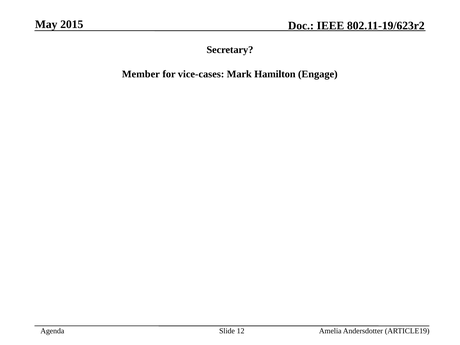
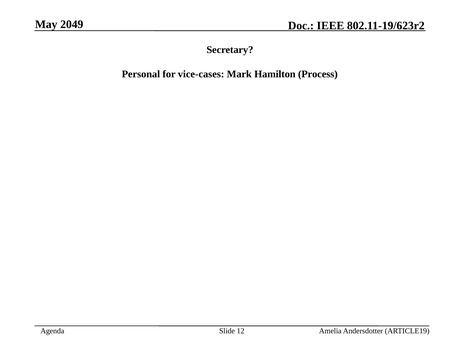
2015: 2015 -> 2049 (72, 24)
Member: Member -> Personal (141, 74)
Engage: Engage -> Process (318, 74)
